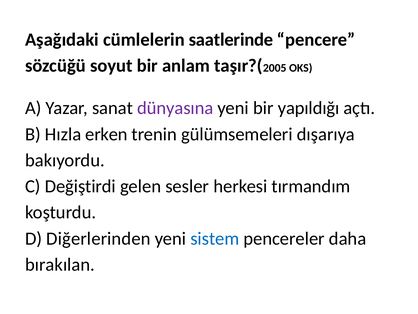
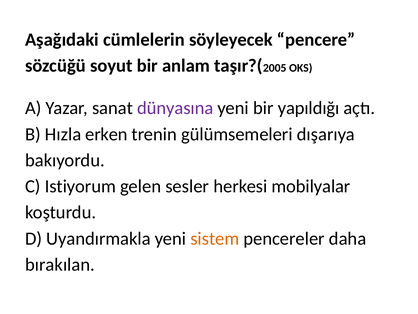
saatlerinde: saatlerinde -> söyleyecek (231, 40)
Değiştirdi: Değiştirdi -> Istiyorum (80, 186)
tırmandım: tırmandım -> mobilyalar (311, 186)
Diğerlerinden: Diğerlerinden -> Uyandırmakla (98, 238)
sistem colour: blue -> orange (215, 238)
